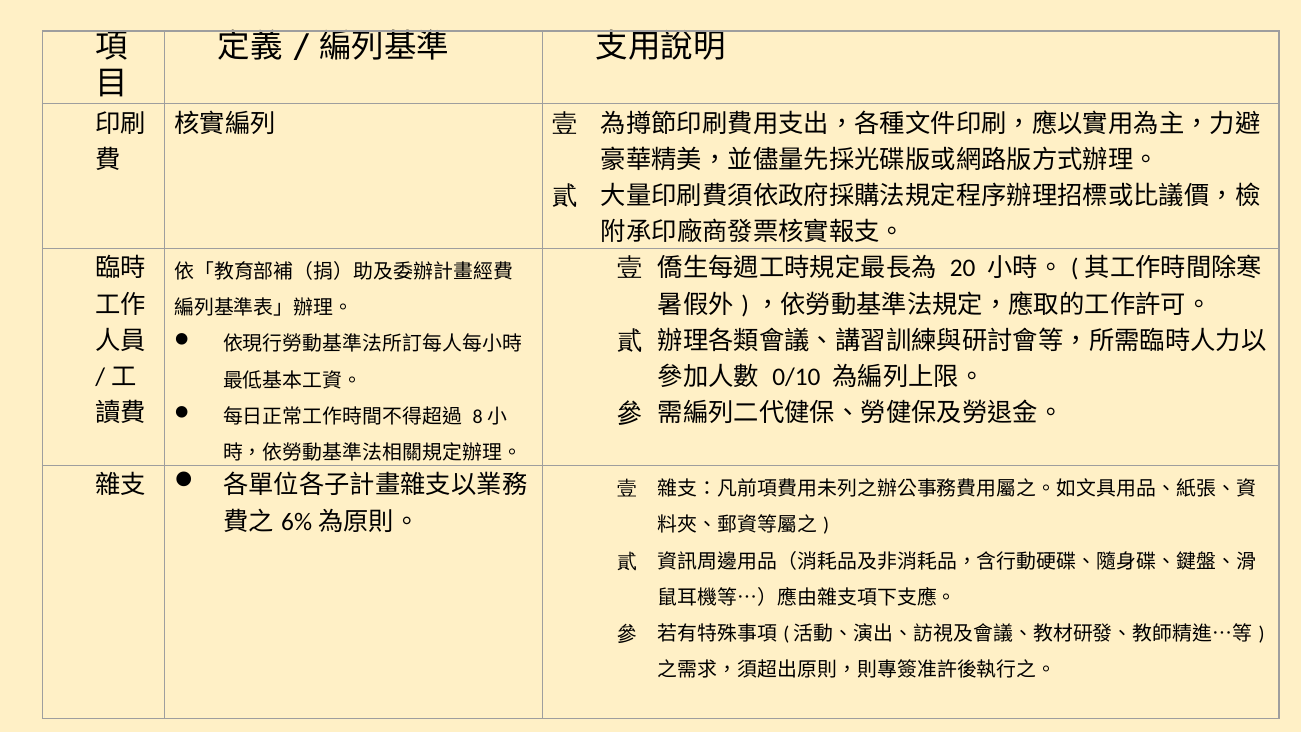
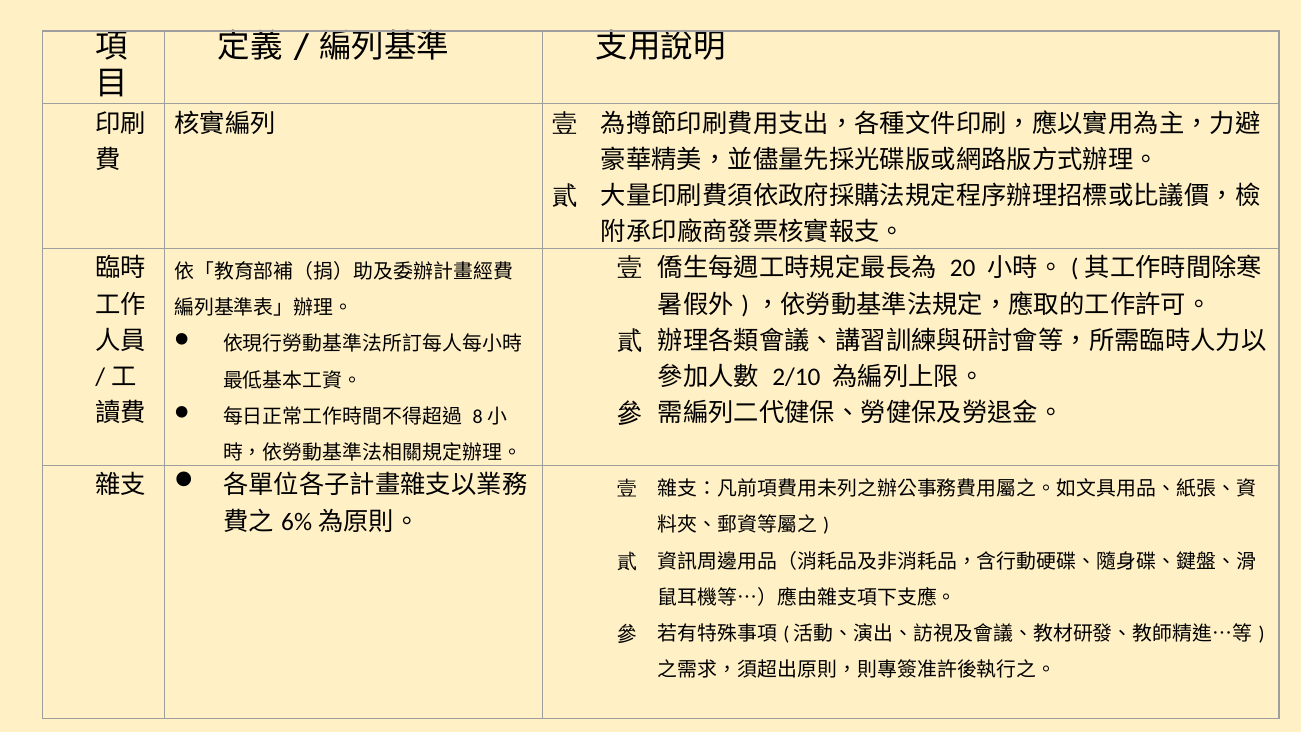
0/10: 0/10 -> 2/10 (796, 377)
